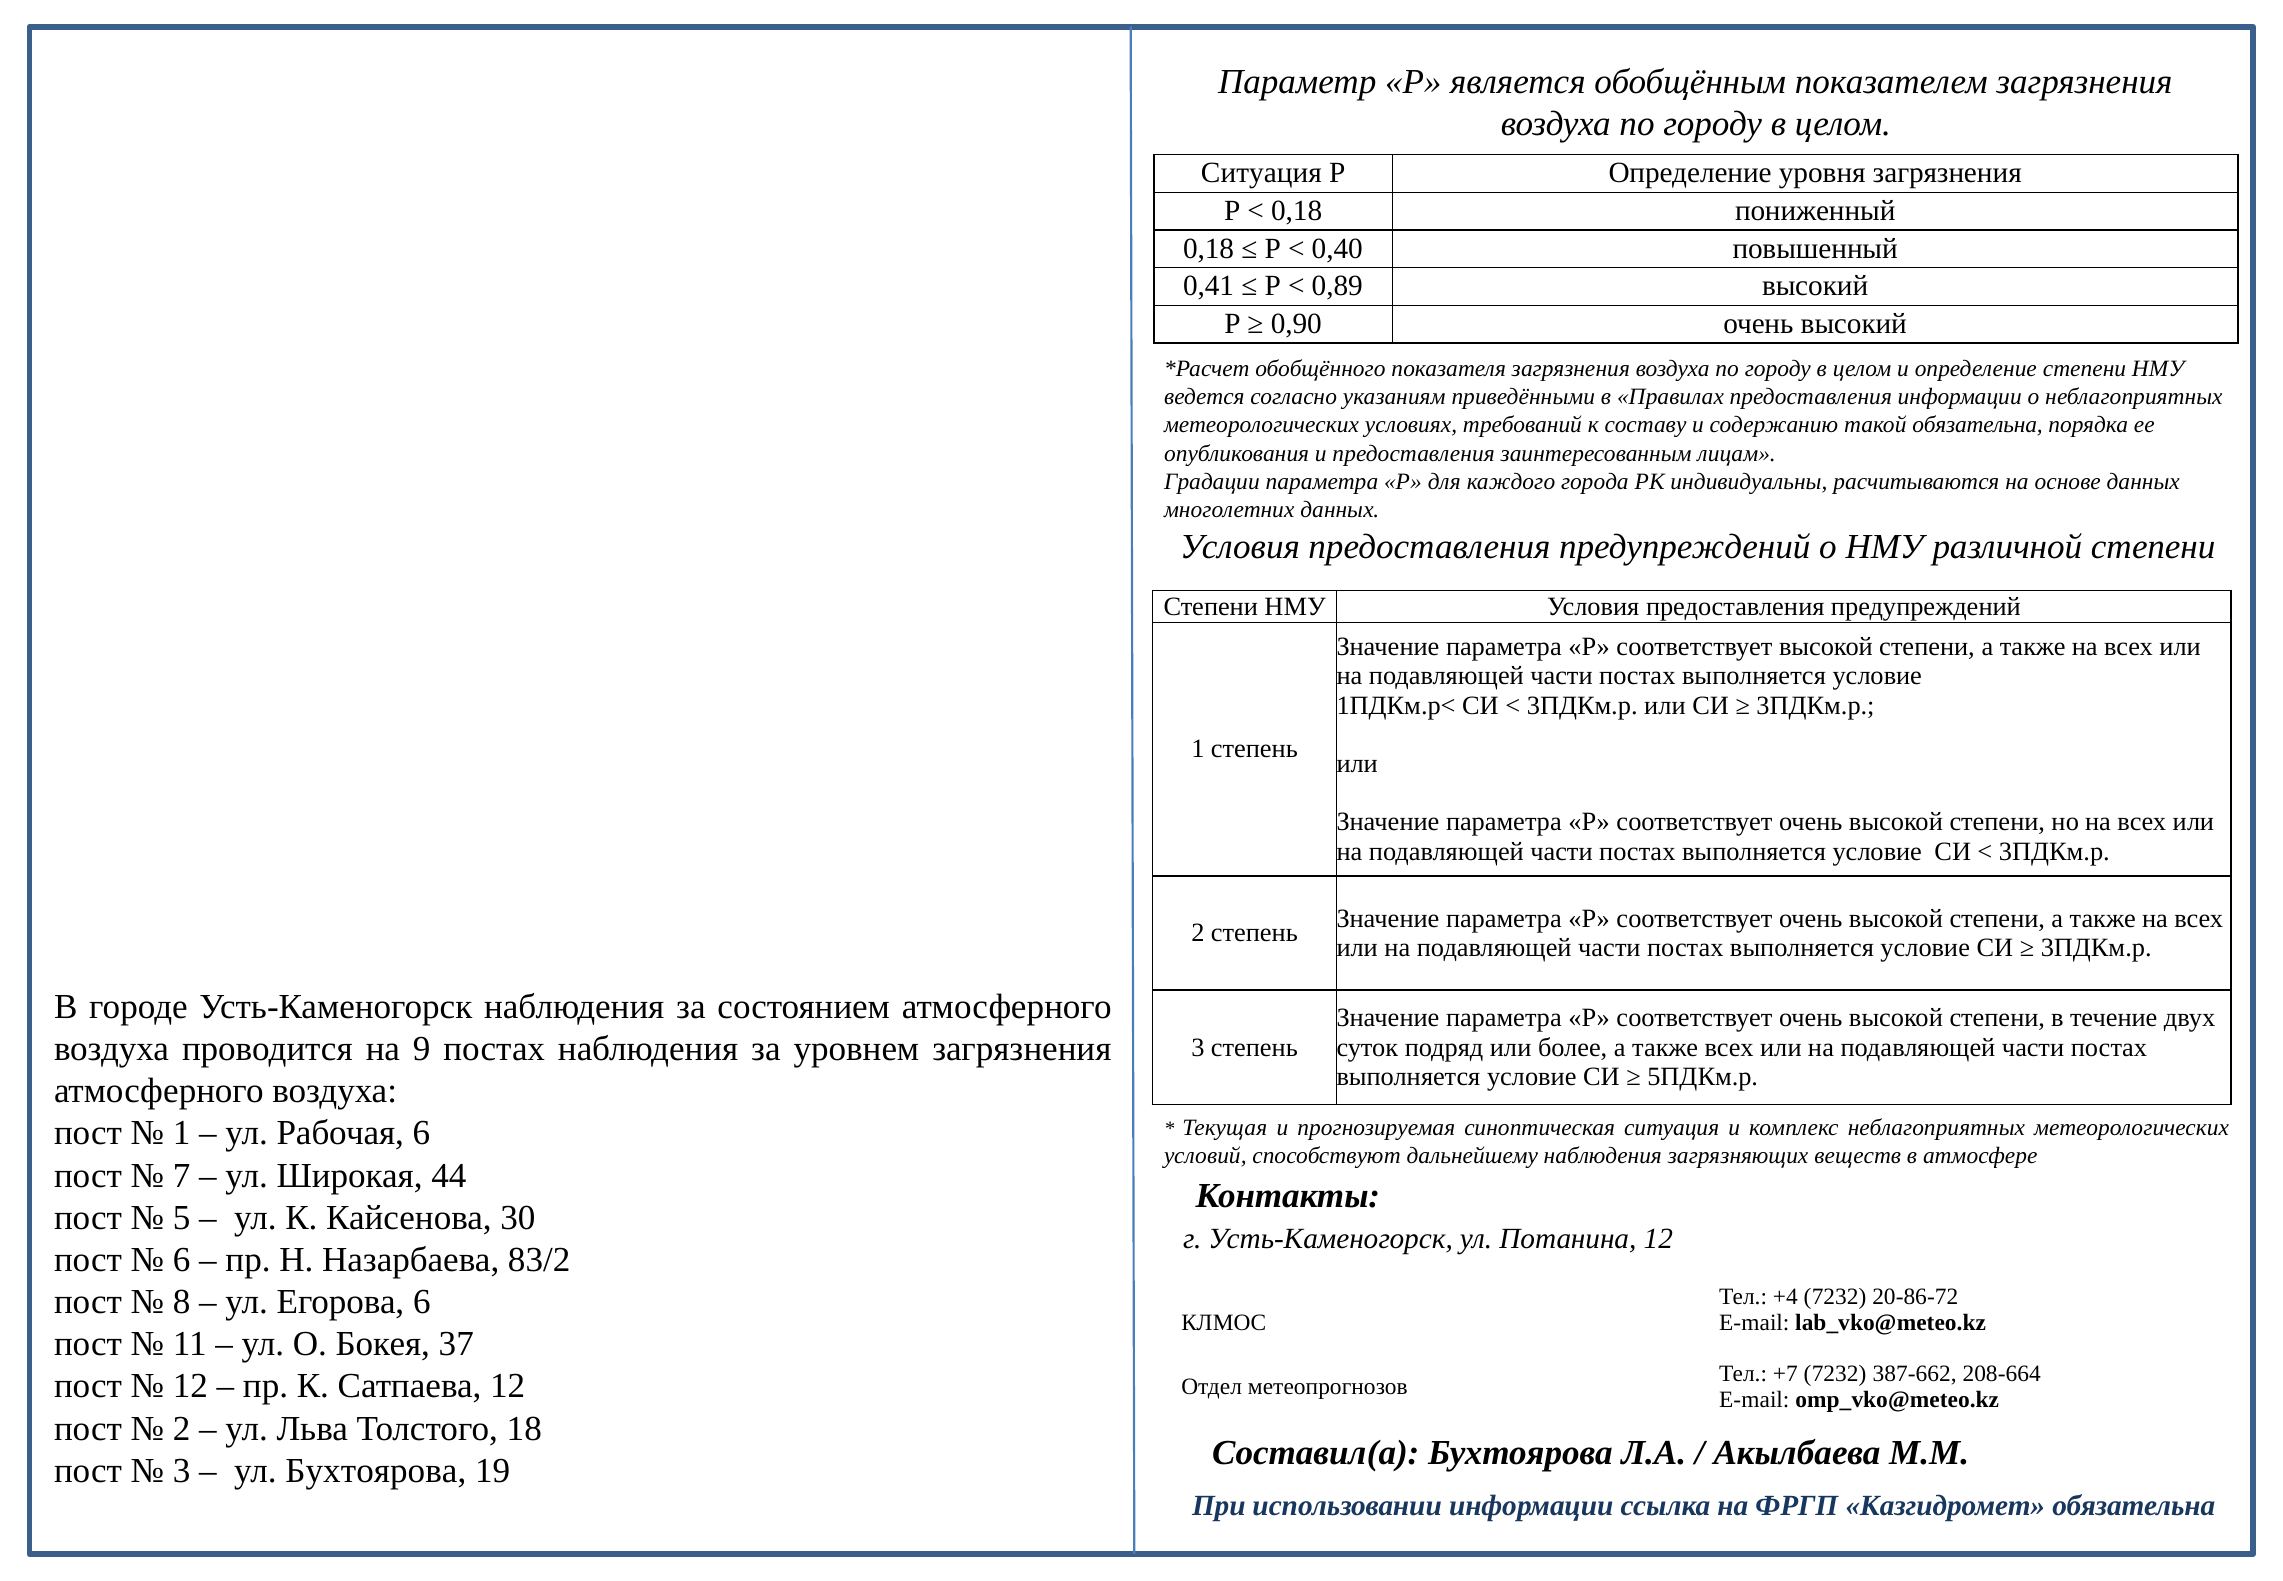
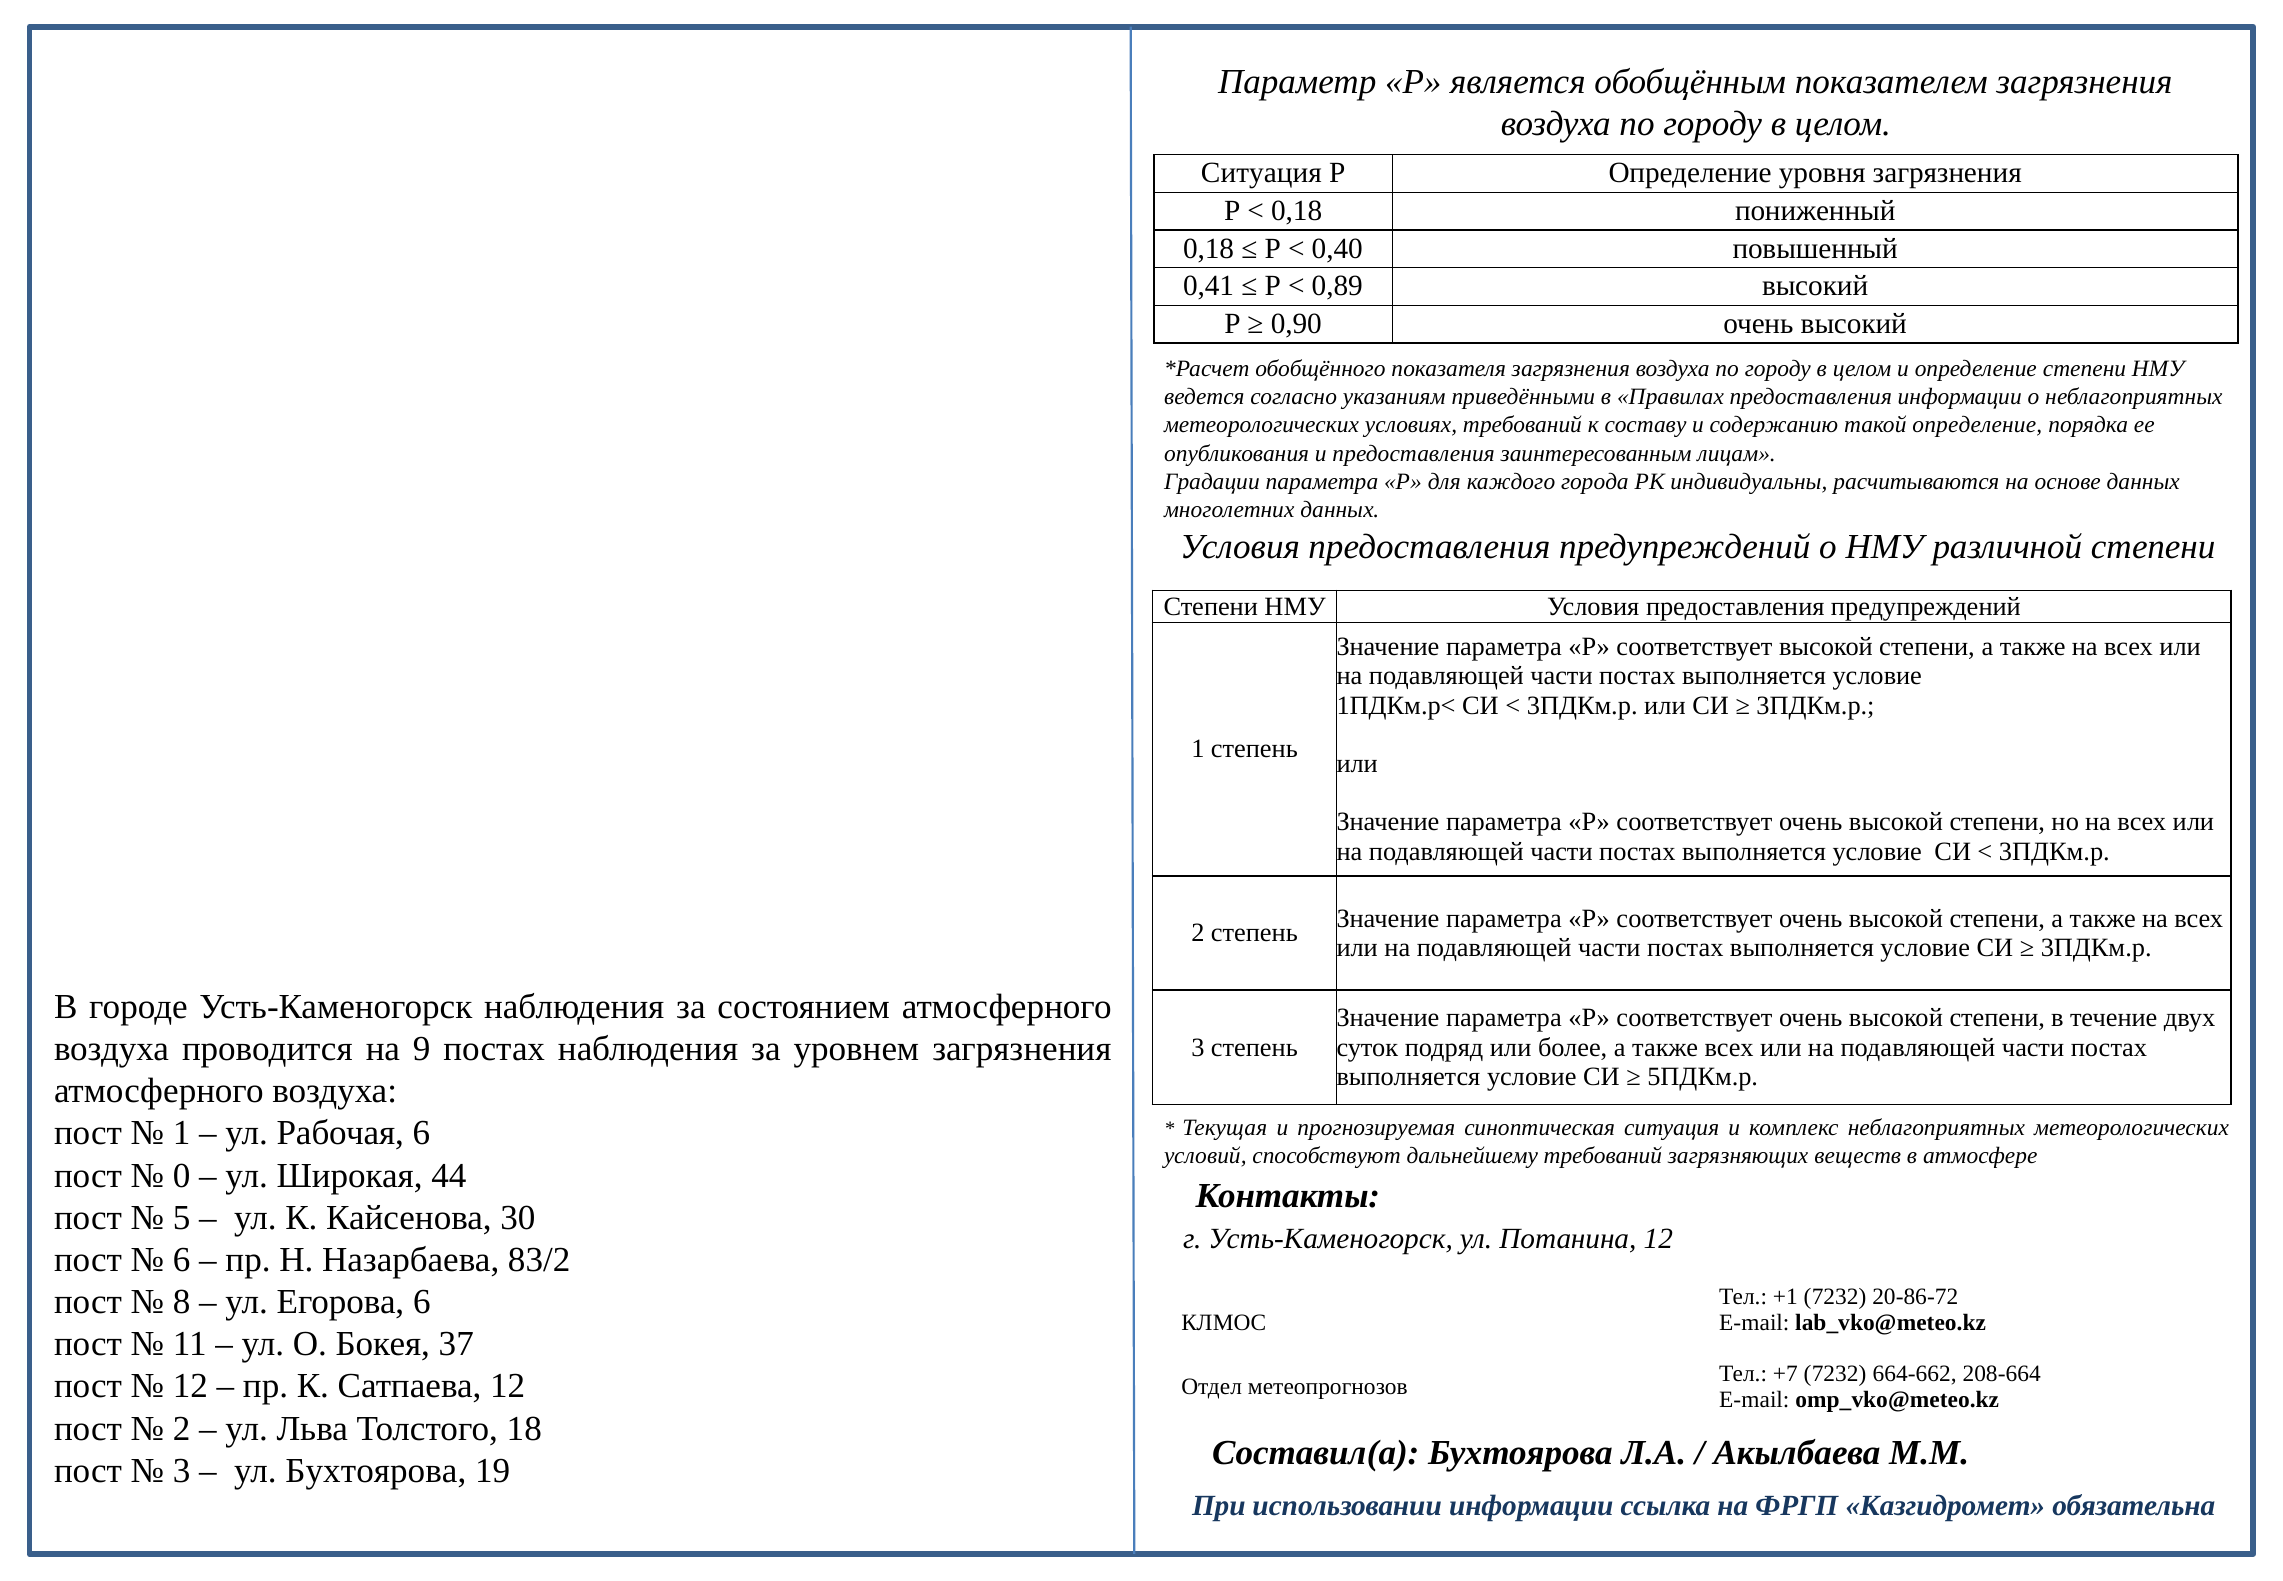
такой обязательна: обязательна -> определение (1977, 425)
дальнейшему наблюдения: наблюдения -> требований (1603, 1156)
7: 7 -> 0 (182, 1175)
+4: +4 -> +1 (1785, 1296)
387-662: 387-662 -> 664-662 (1915, 1374)
